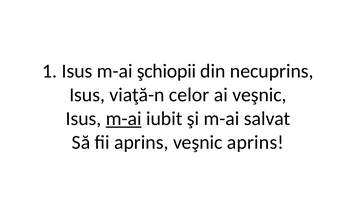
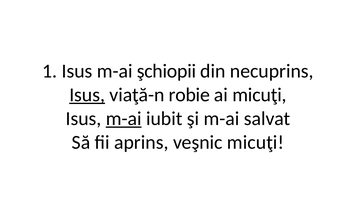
Isus underline: none -> present (87, 95)
celor: celor -> robie (189, 95)
ai veşnic: veşnic -> micuţi (259, 95)
veşnic aprins: aprins -> micuţi (255, 142)
